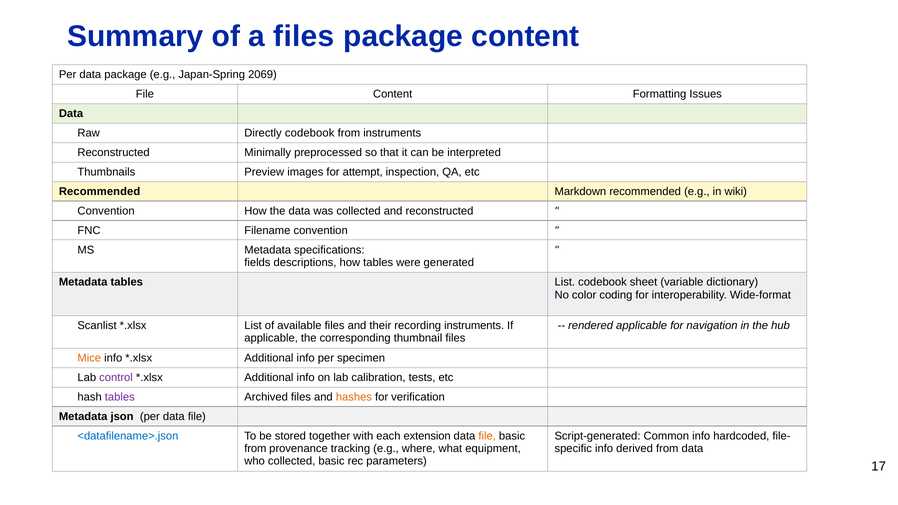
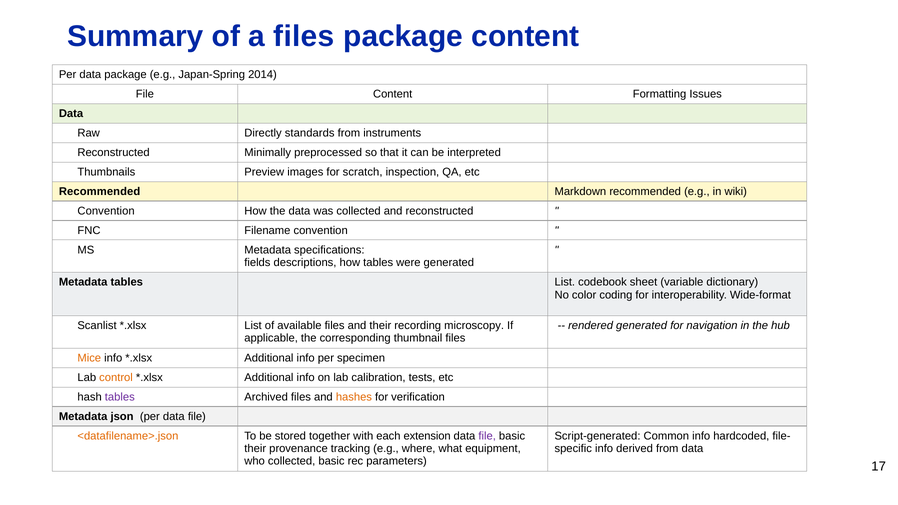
2069: 2069 -> 2014 (262, 75)
Directly codebook: codebook -> standards (310, 133)
attempt: attempt -> scratch (363, 172)
recording instruments: instruments -> microscopy (474, 326)
rendered applicable: applicable -> generated (642, 326)
control colour: purple -> orange (116, 378)
<datafilename>.json colour: blue -> orange (128, 436)
file colour: orange -> purple (487, 436)
from: from -> their (255, 449)
